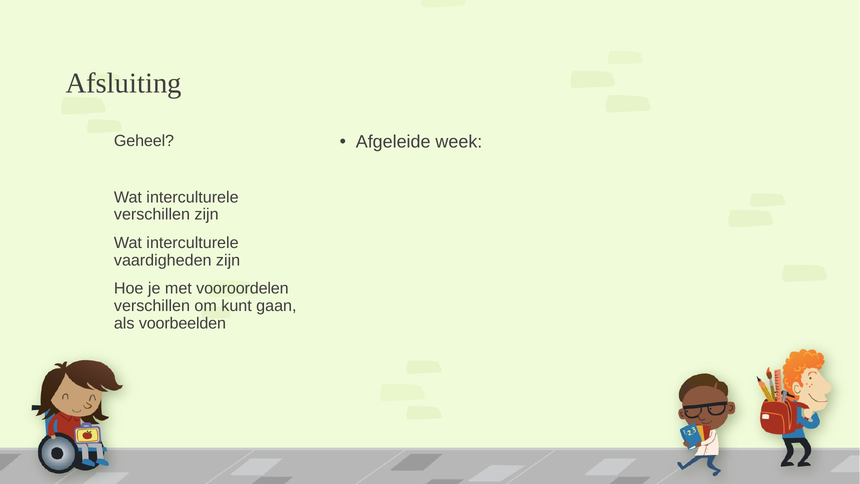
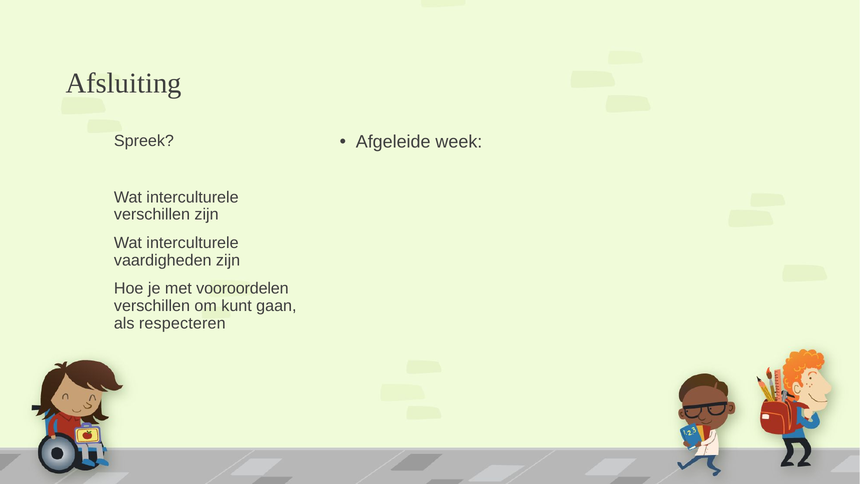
Geheel: Geheel -> Spreek (144, 141)
voorbeelden: voorbeelden -> respecteren (182, 323)
